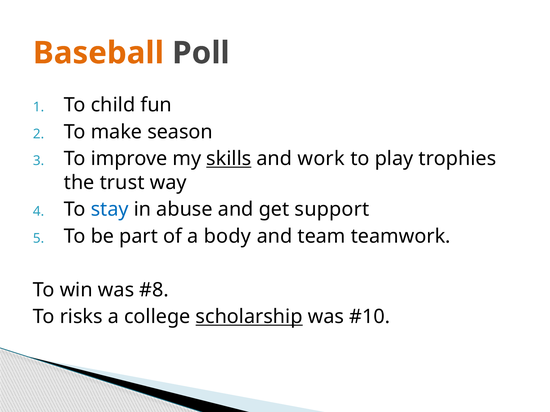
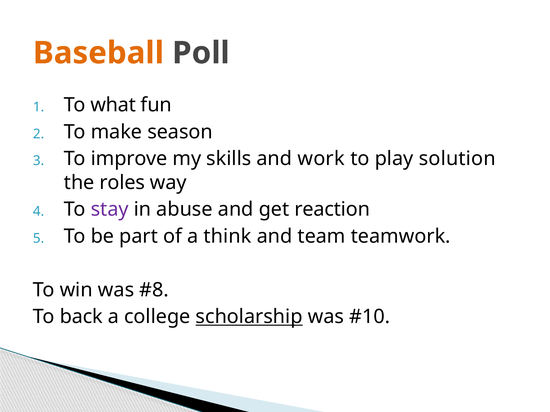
child: child -> what (113, 105)
skills underline: present -> none (229, 159)
trophies: trophies -> solution (457, 159)
trust: trust -> roles (122, 183)
stay colour: blue -> purple (110, 210)
support: support -> reaction (332, 210)
body: body -> think (227, 236)
risks: risks -> back (81, 317)
